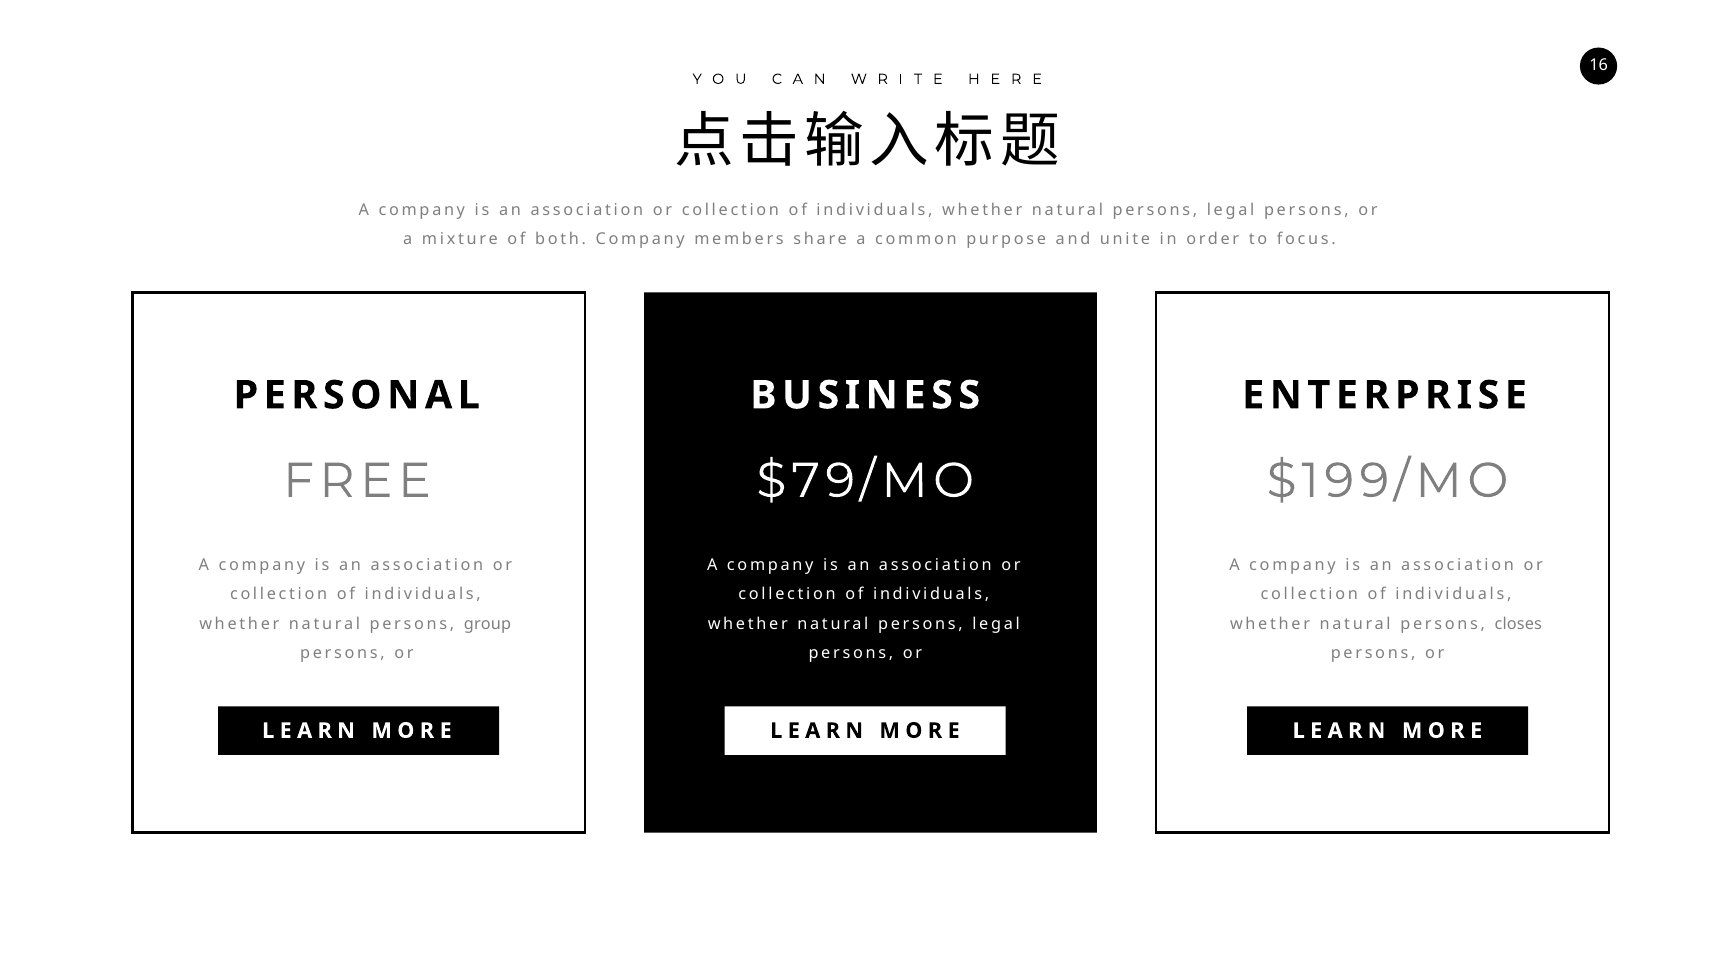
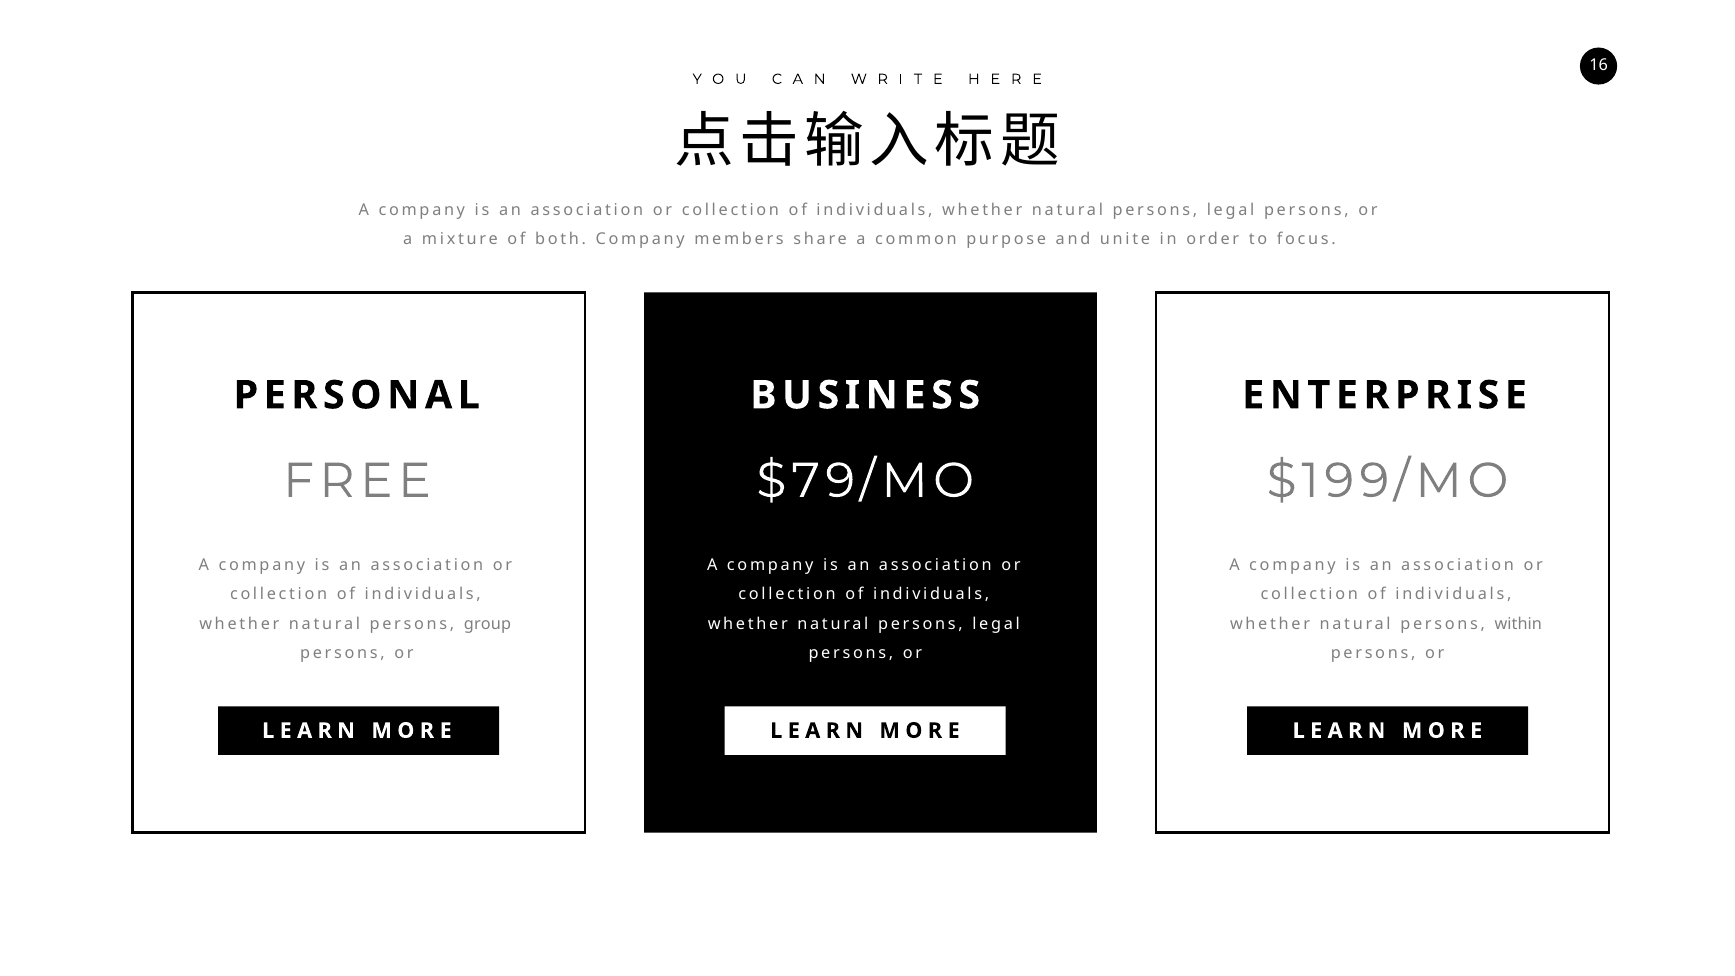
closes: closes -> within (1518, 624)
